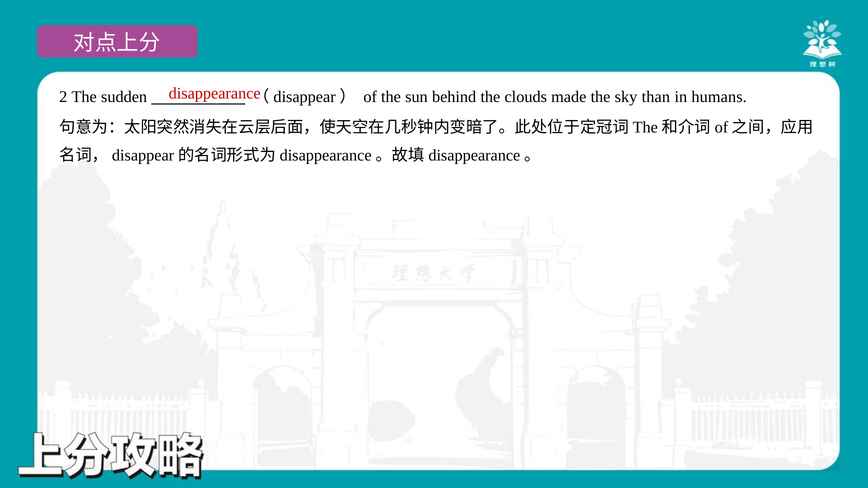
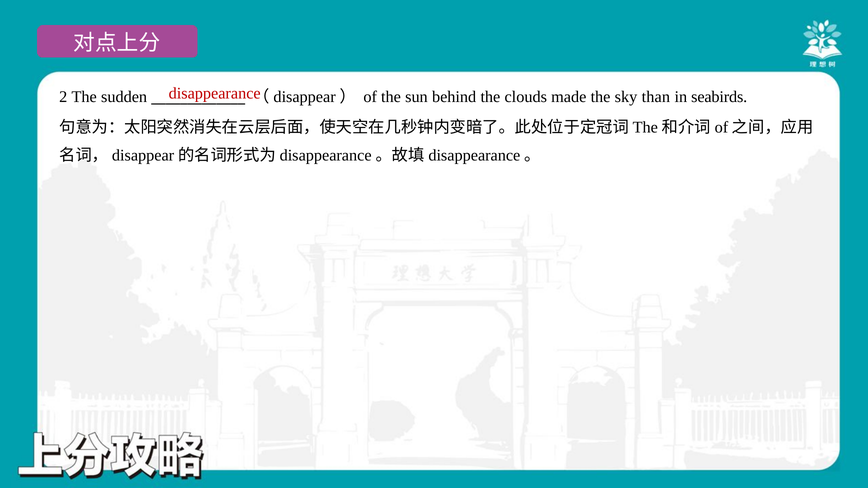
humans: humans -> seabirds (719, 97)
